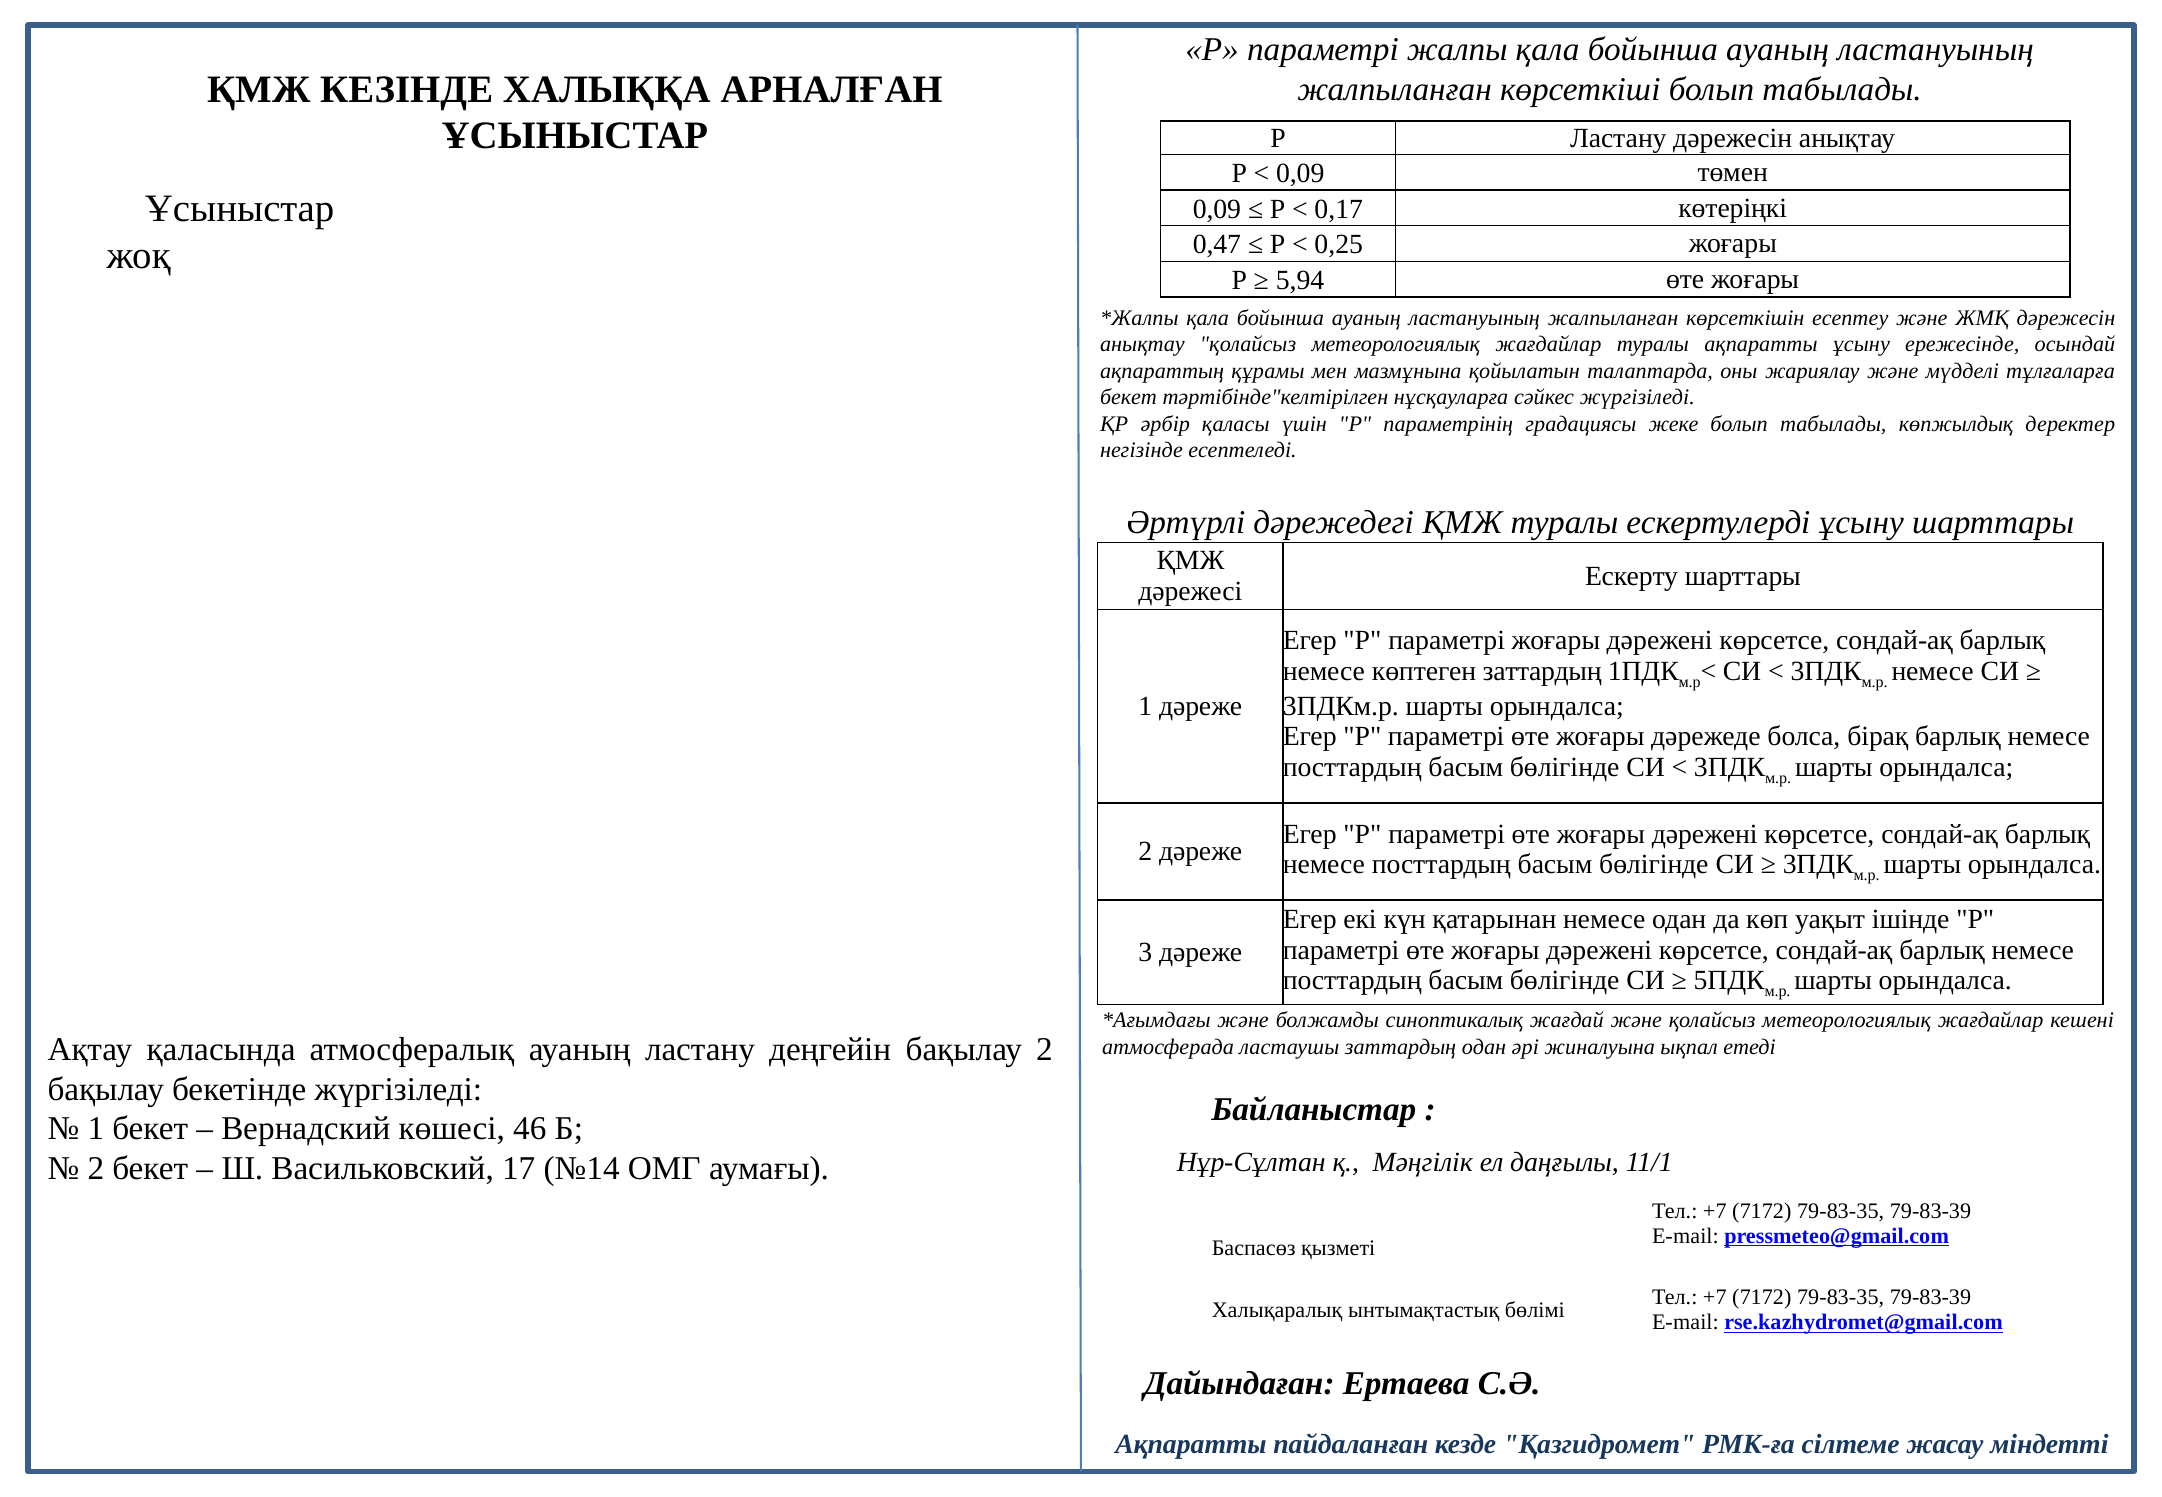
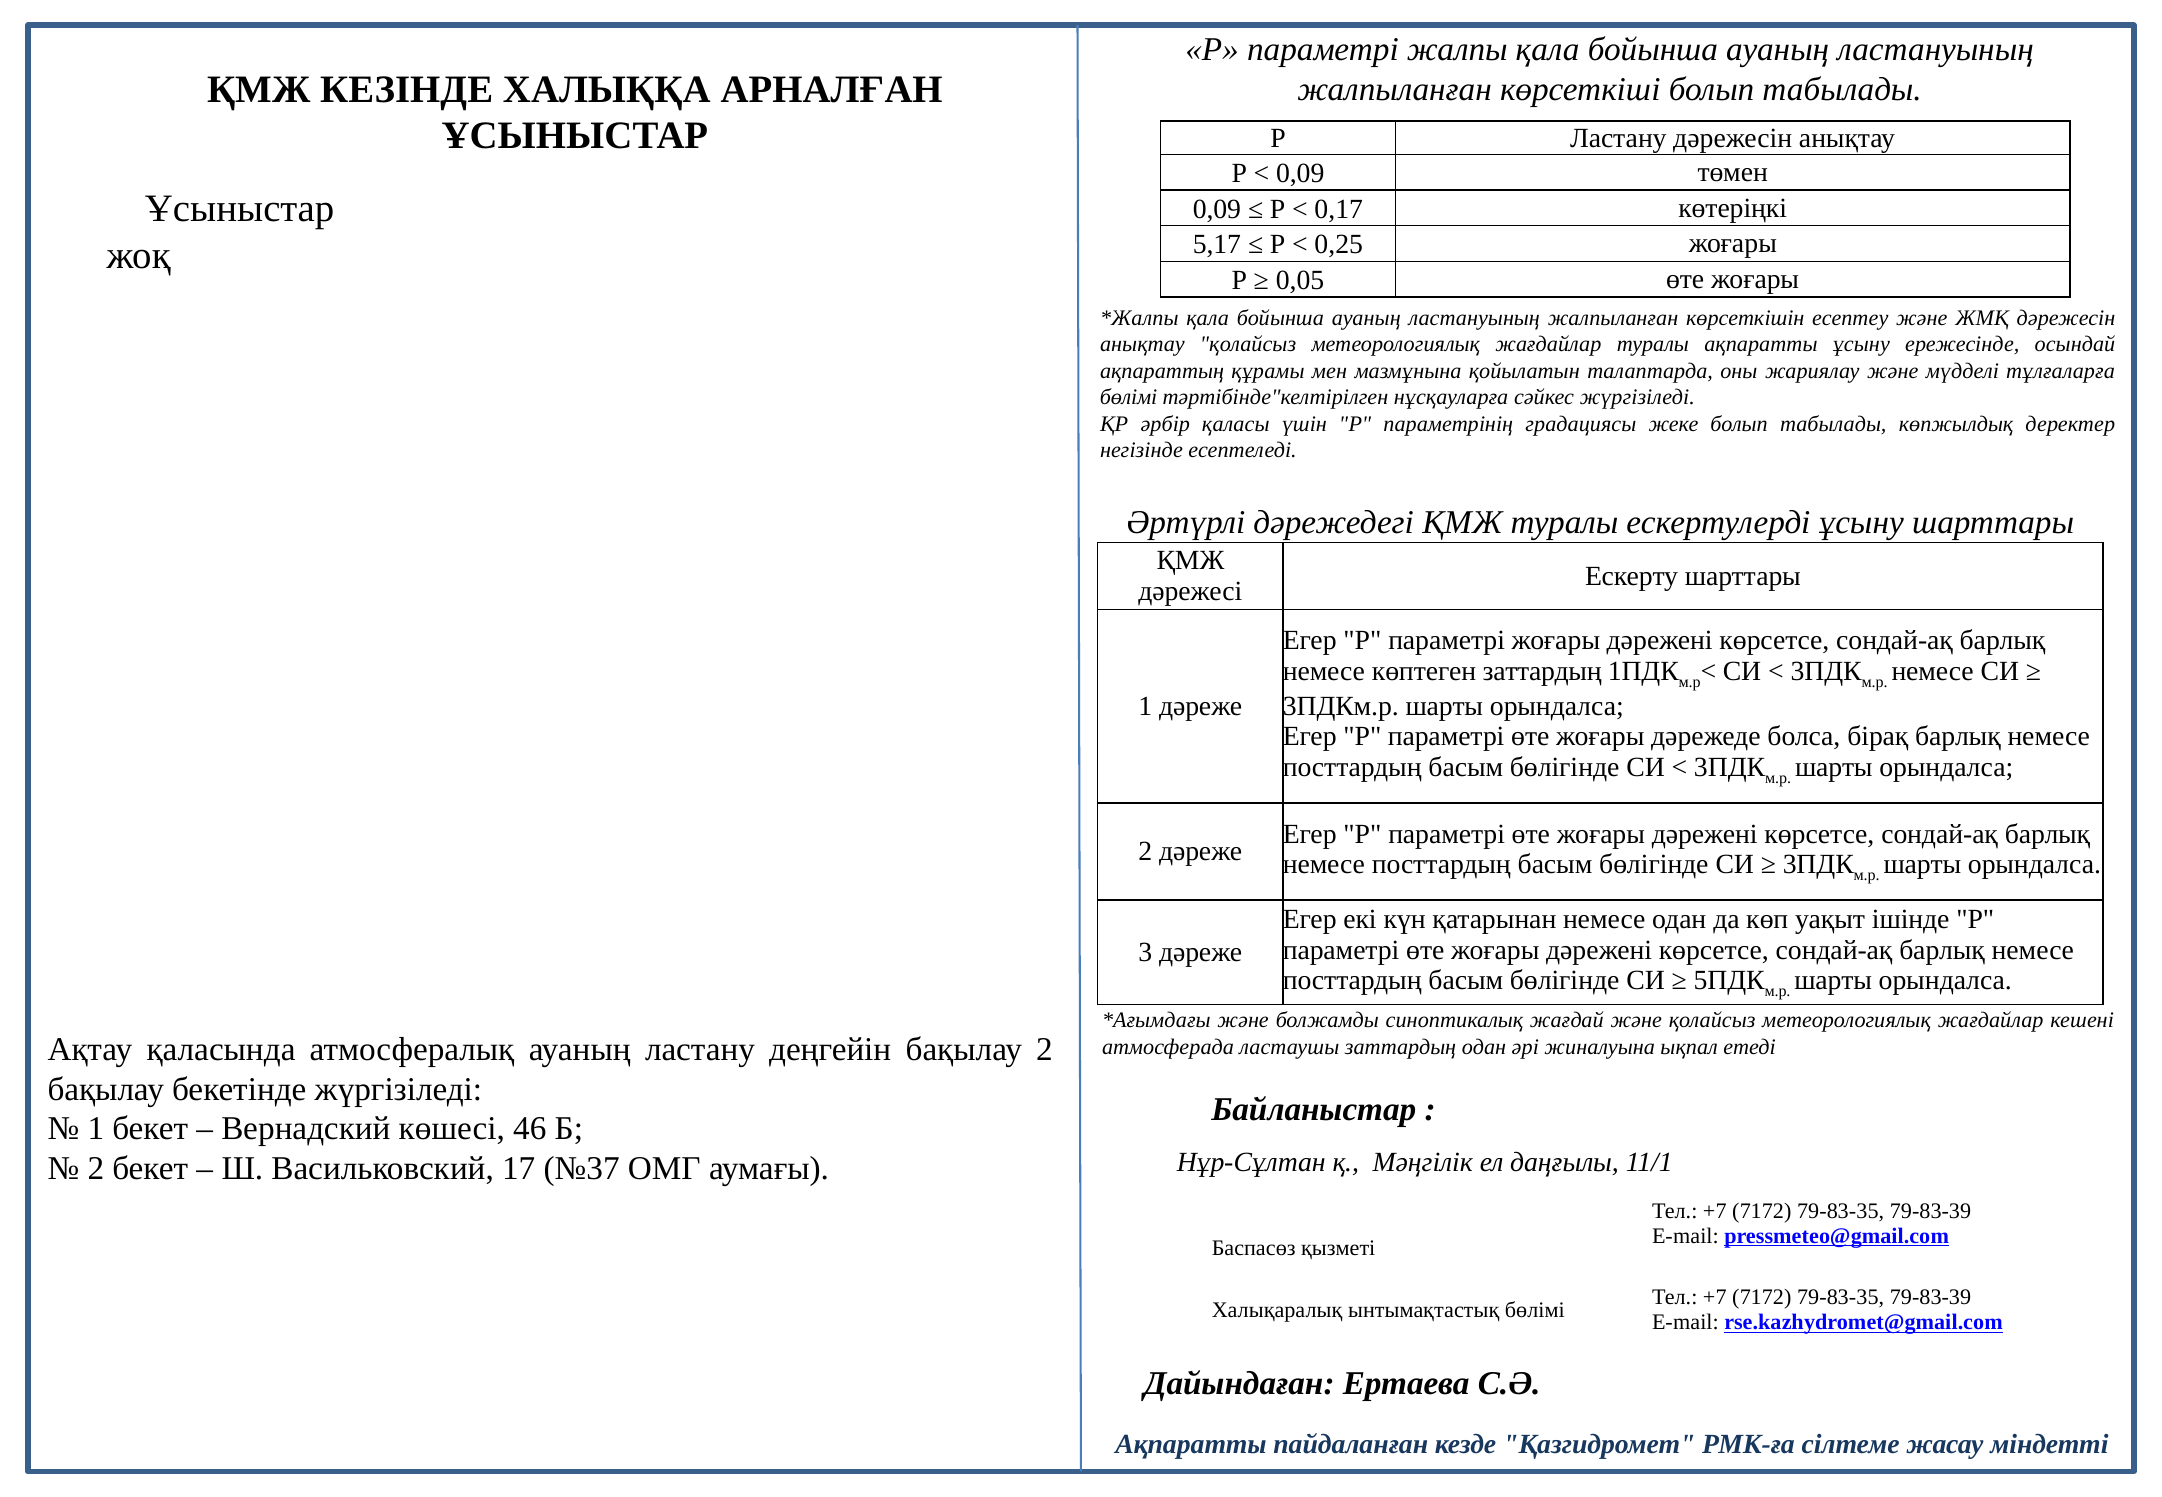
0,47: 0,47 -> 5,17 (1217, 245)
5,94: 5,94 -> 0,05 (1300, 280)
бекет: бекет -> бөлімі (1129, 397)
№14: №14 -> №37 (582, 1169)
